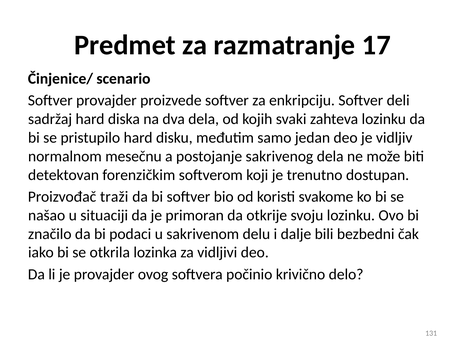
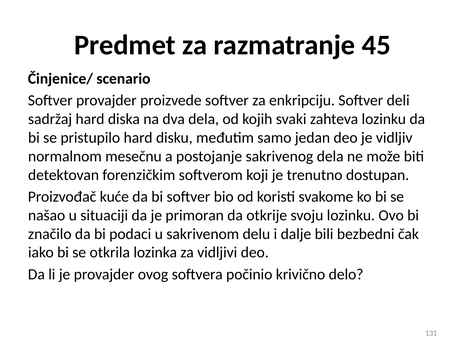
17: 17 -> 45 (376, 45)
traži: traži -> kuće (114, 197)
